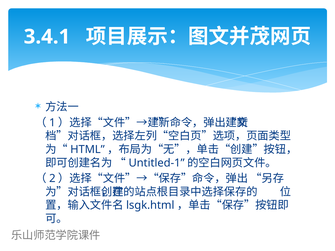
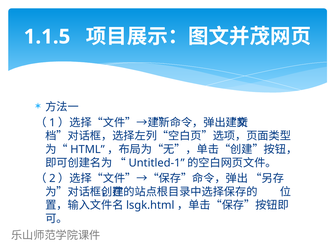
3.4.1: 3.4.1 -> 1.1.5 (47, 37)
